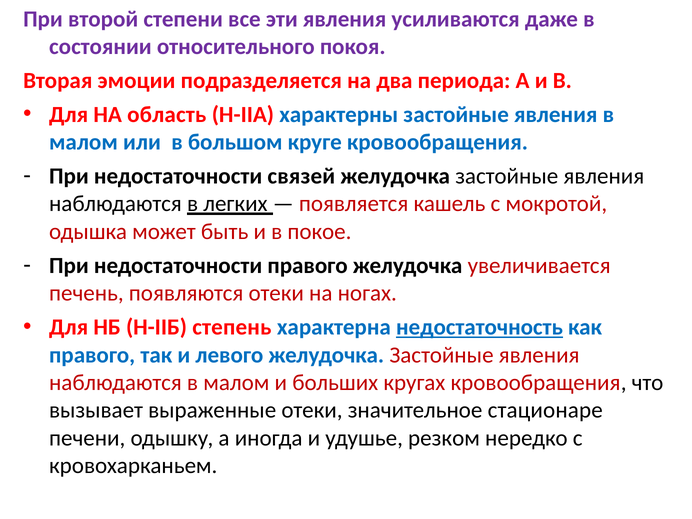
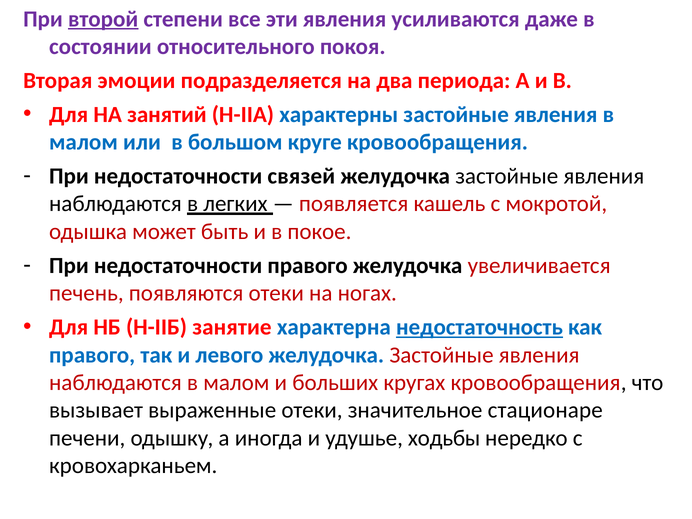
второй underline: none -> present (103, 19)
область: область -> занятий (167, 114)
степень: степень -> занятие (232, 327)
резком: резком -> ходьбы (444, 438)
